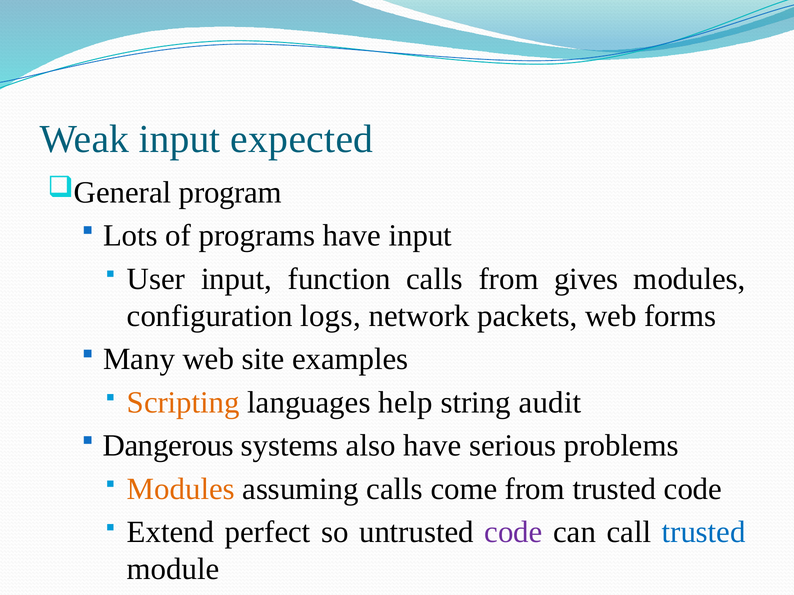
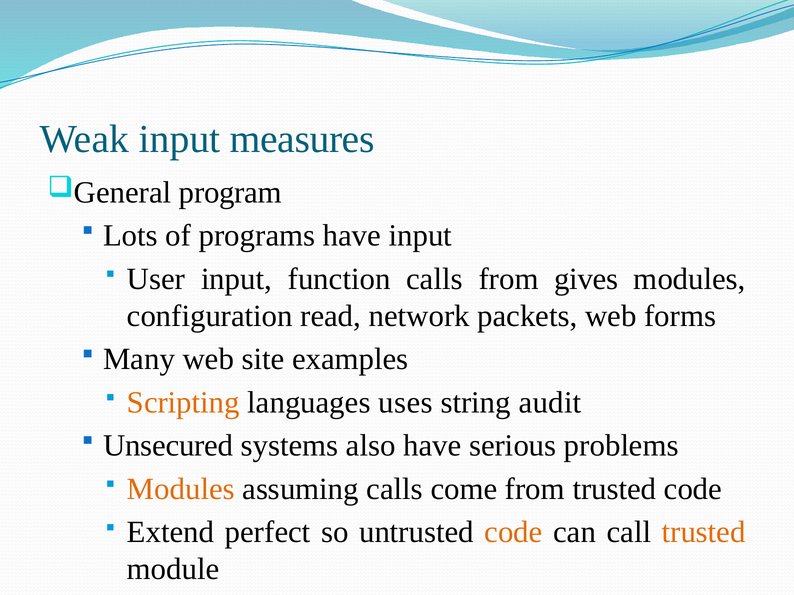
expected: expected -> measures (302, 139)
logs: logs -> read (331, 316)
help: help -> uses (405, 403)
Dangerous: Dangerous -> Unsecured (168, 446)
code colour: purple -> orange (513, 533)
trusted colour: blue -> orange (704, 533)
